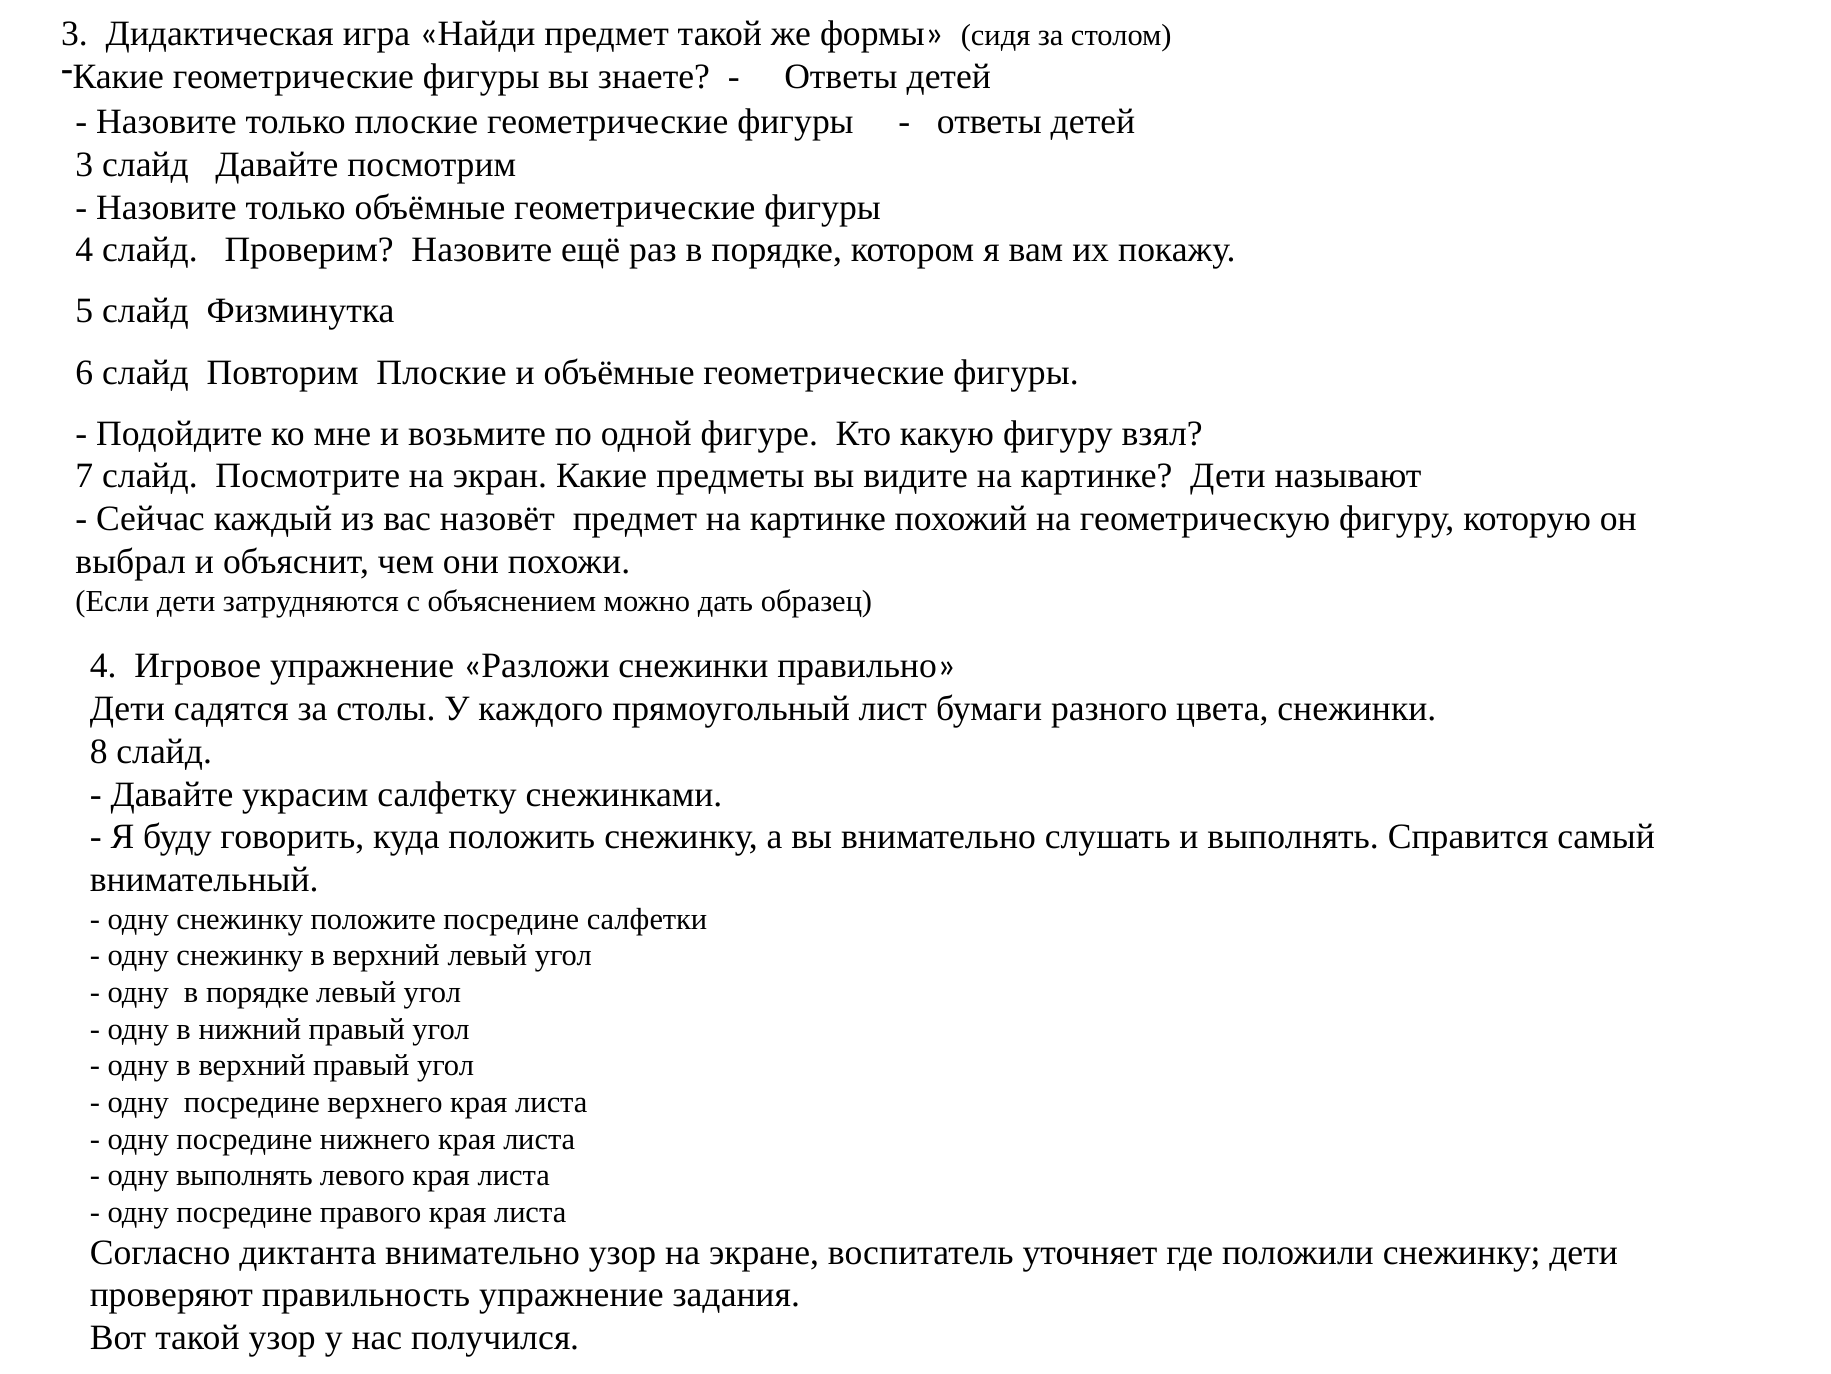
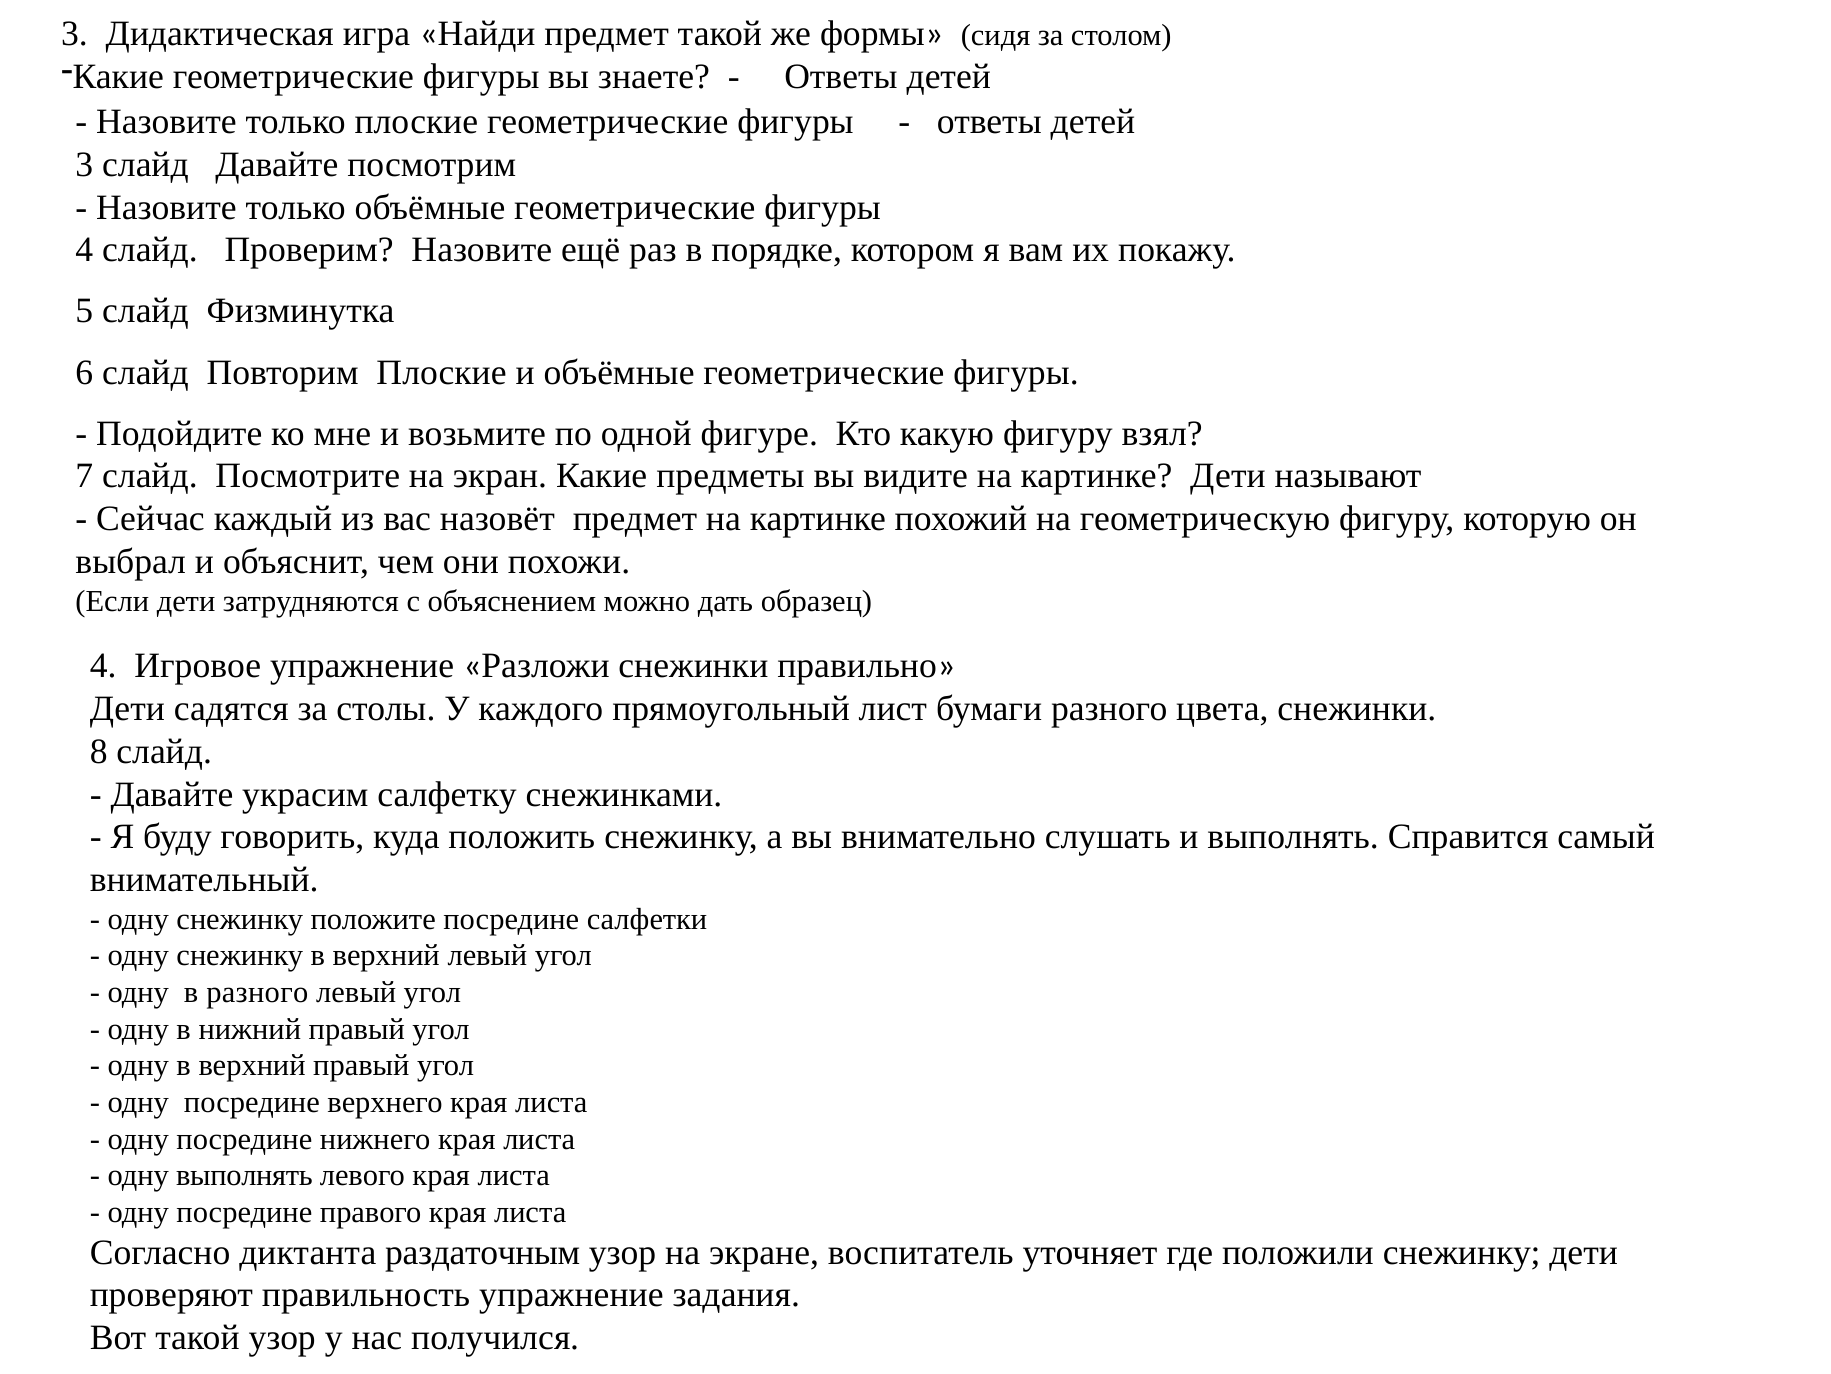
одну в порядке: порядке -> разного (257, 992)
диктанта внимательно: внимательно -> раздаточным (483, 1252)
